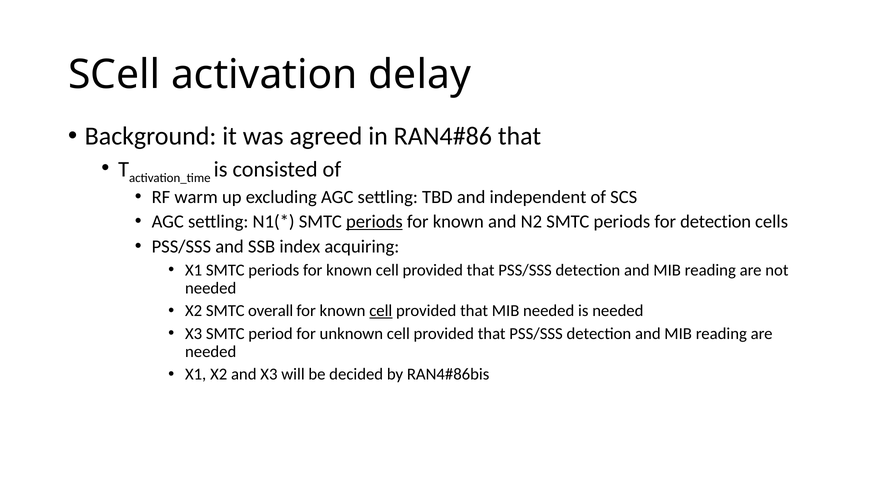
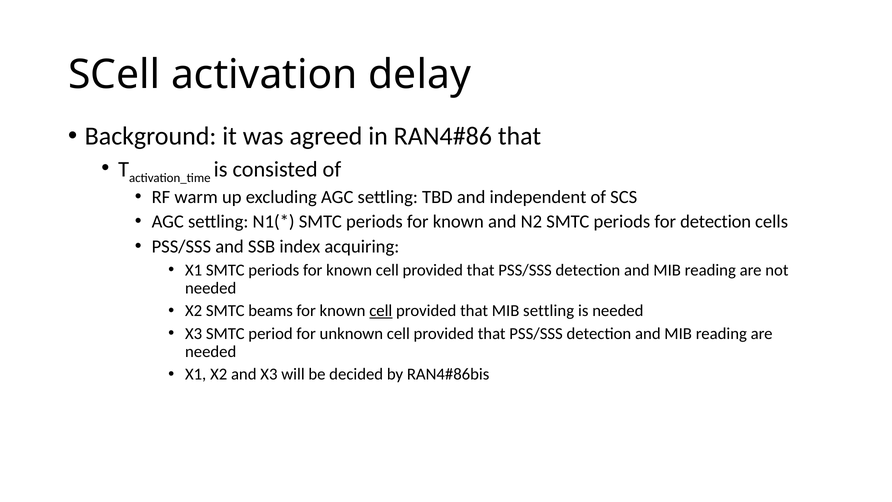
periods underline: present -> none (374, 222)
overall: overall -> beams (271, 311)
MIB needed: needed -> settling (549, 311)
